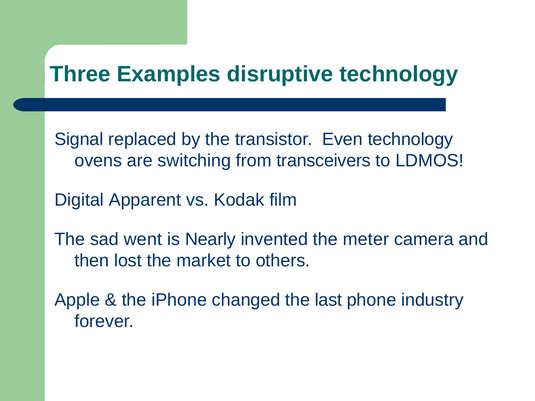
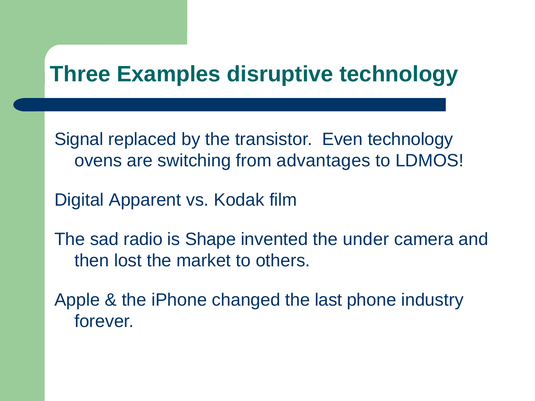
transceivers: transceivers -> advantages (323, 161)
went: went -> radio (143, 239)
Nearly: Nearly -> Shape (211, 239)
meter: meter -> under (366, 239)
